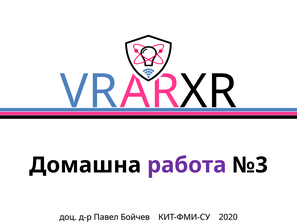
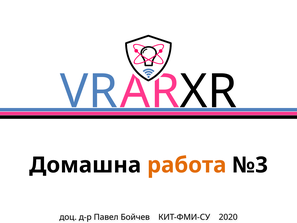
работа colour: purple -> orange (187, 165)
